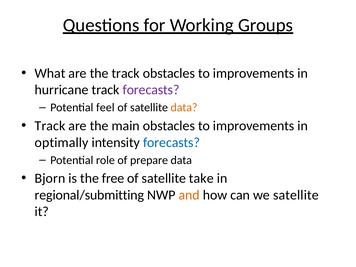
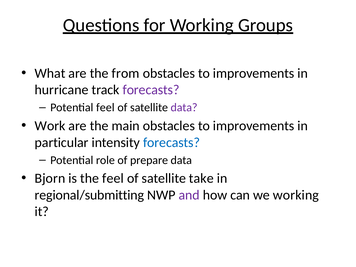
the track: track -> from (126, 73)
data colour: orange -> purple (184, 108)
Track: Track -> Work (50, 126)
optimally: optimally -> particular (62, 142)
the free: free -> feel (113, 178)
and colour: orange -> purple (189, 195)
we satellite: satellite -> working (296, 195)
